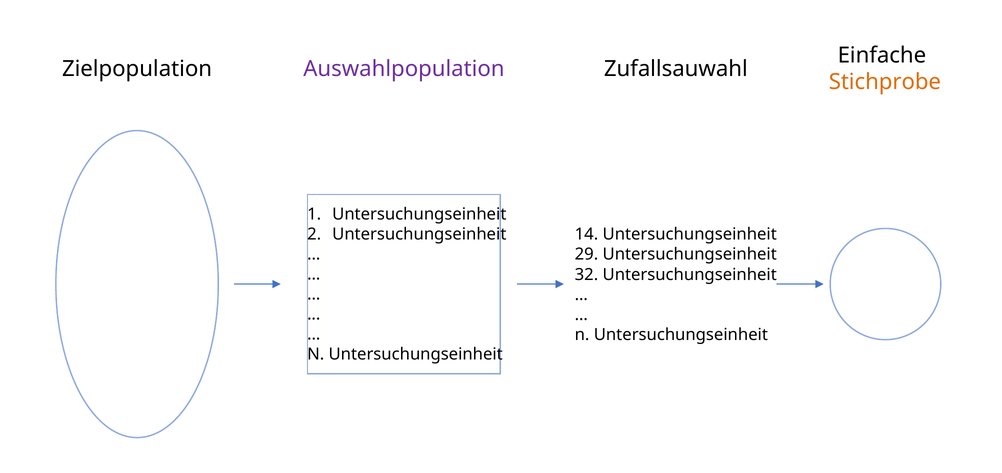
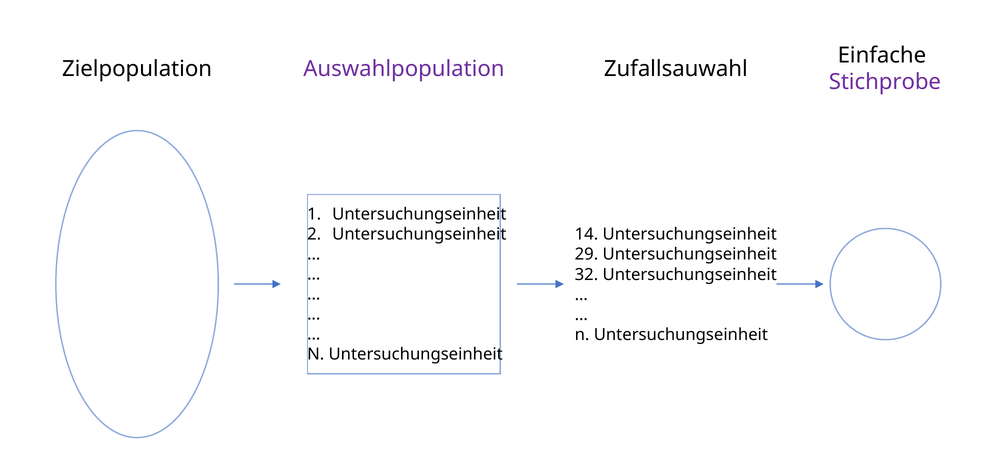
Stichprobe colour: orange -> purple (885, 82)
